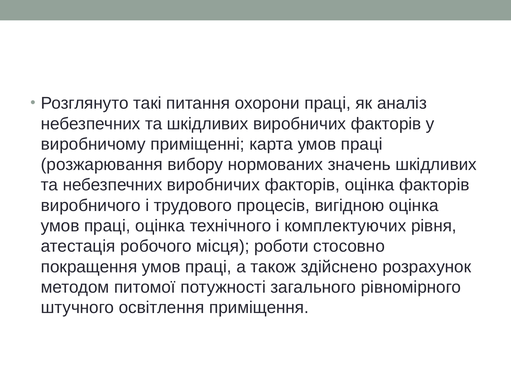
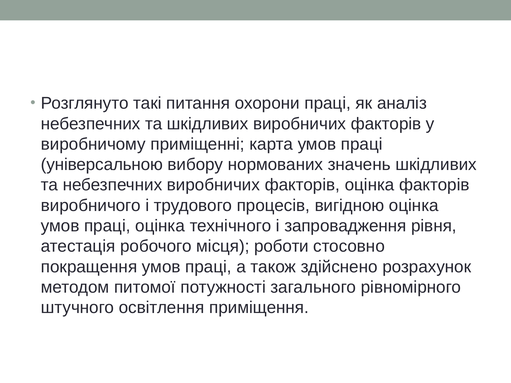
розжарювання: розжарювання -> універсальною (102, 165)
комплектуючих: комплектуючих -> запровадження (345, 226)
